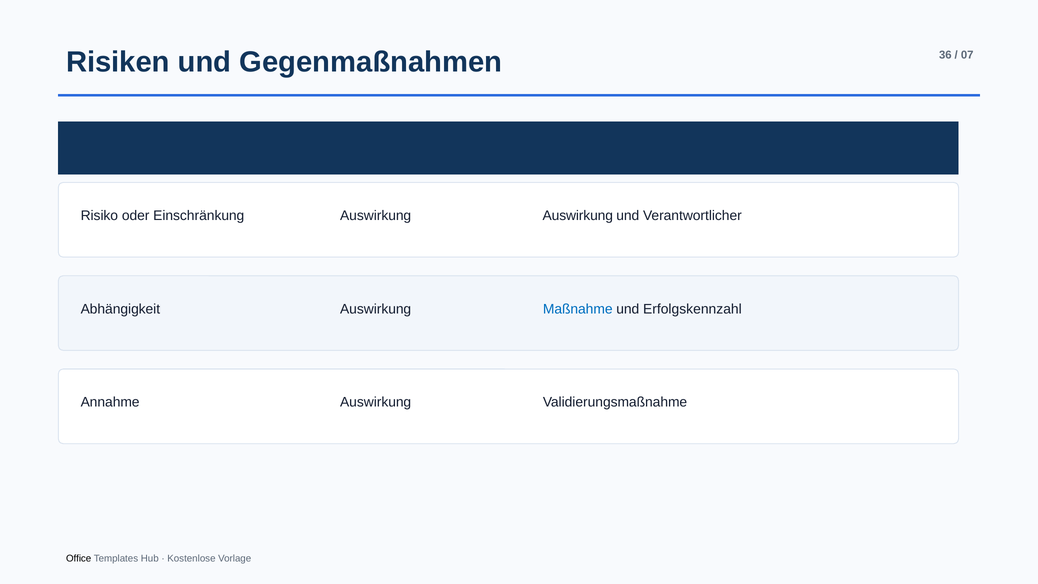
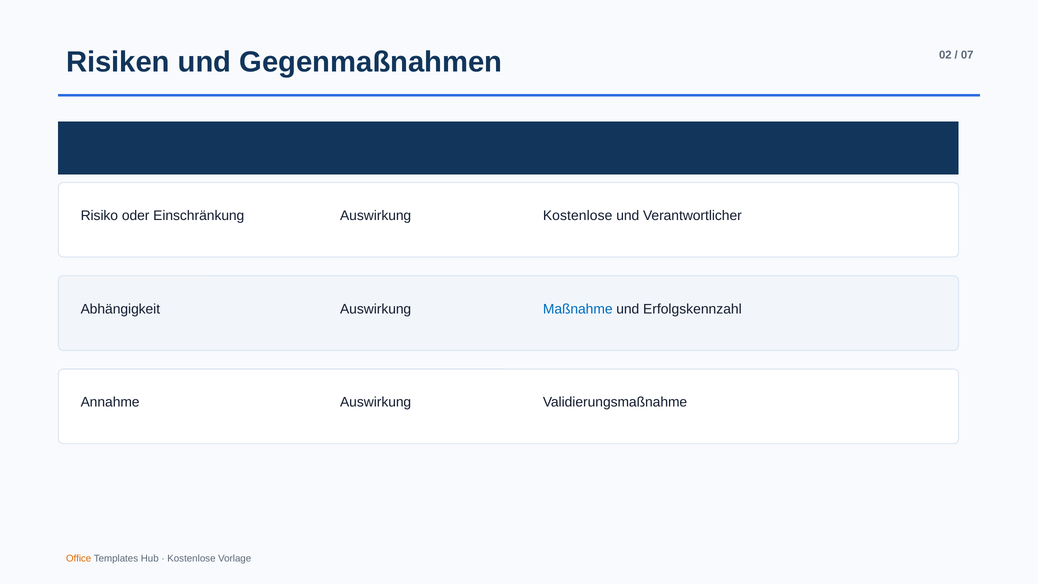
36: 36 -> 02 (945, 55)
Auswirkung Auswirkung: Auswirkung -> Kostenlose (578, 216)
Office colour: black -> orange (79, 559)
